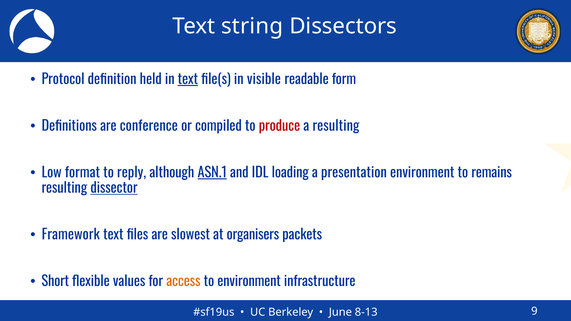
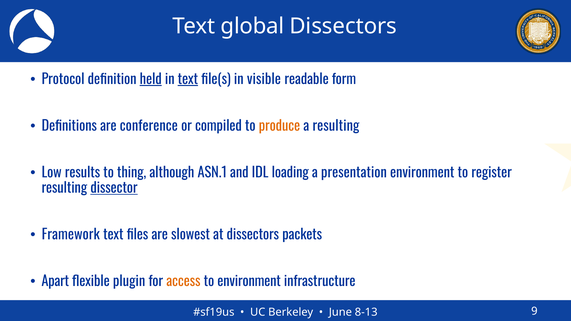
string: string -> global (252, 26)
held underline: none -> present (151, 80)
produce colour: red -> orange (279, 126)
format: format -> results (82, 173)
reply: reply -> thing (132, 173)
ASN.1 underline: present -> none (212, 173)
remains: remains -> register (492, 173)
at organisers: organisers -> dissectors (253, 235)
Short: Short -> Apart (55, 282)
values: values -> plugin (129, 282)
